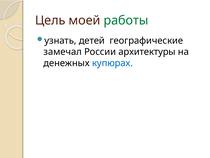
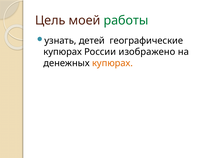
замечал: замечал -> купюрах (63, 52)
архитектуры: архитектуры -> изображено (147, 52)
купюрах colour: blue -> orange (112, 63)
